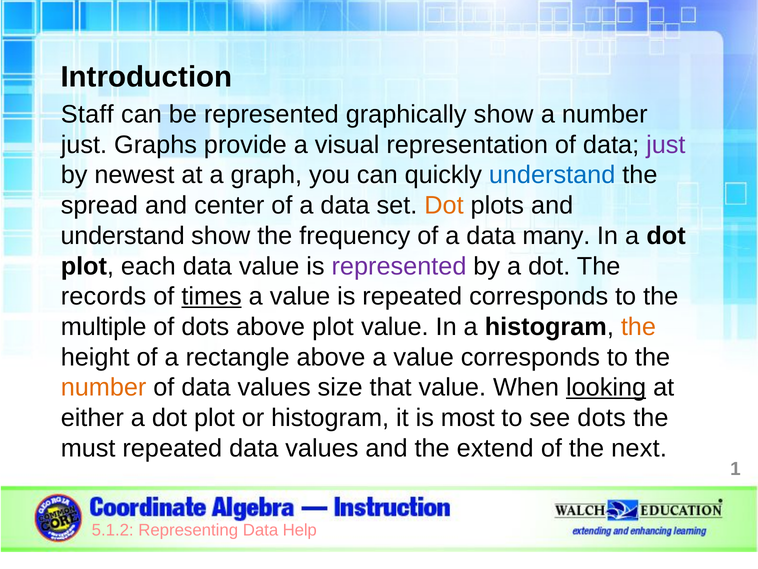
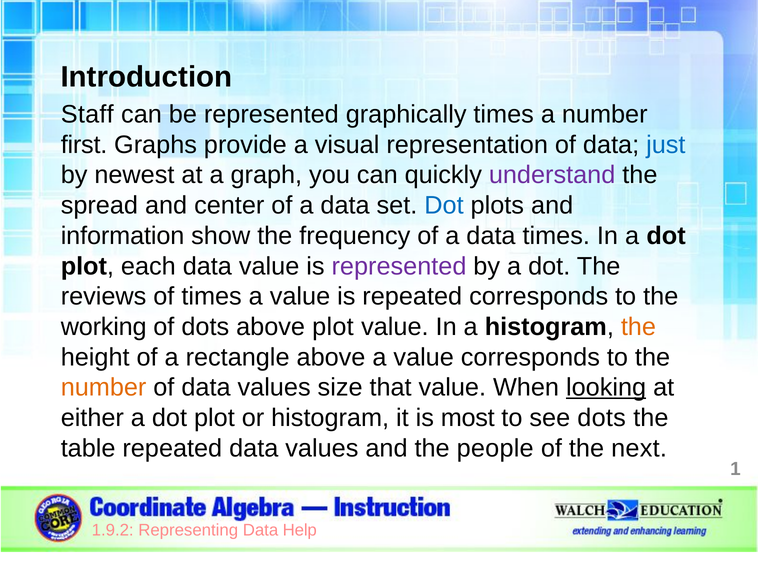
graphically show: show -> times (504, 114)
just: just -> first (84, 145)
just colour: purple -> blue (666, 145)
understand colour: blue -> purple (552, 175)
Dot colour: orange -> blue (444, 205)
understand: understand -> information (123, 236)
data many: many -> times (556, 236)
records: records -> reviews (104, 296)
times underline: present -> none (212, 296)
multiple: multiple -> working (104, 327)
must: must -> table (88, 448)
extend: extend -> people (495, 448)
5.1.2: 5.1.2 -> 1.9.2 (113, 530)
